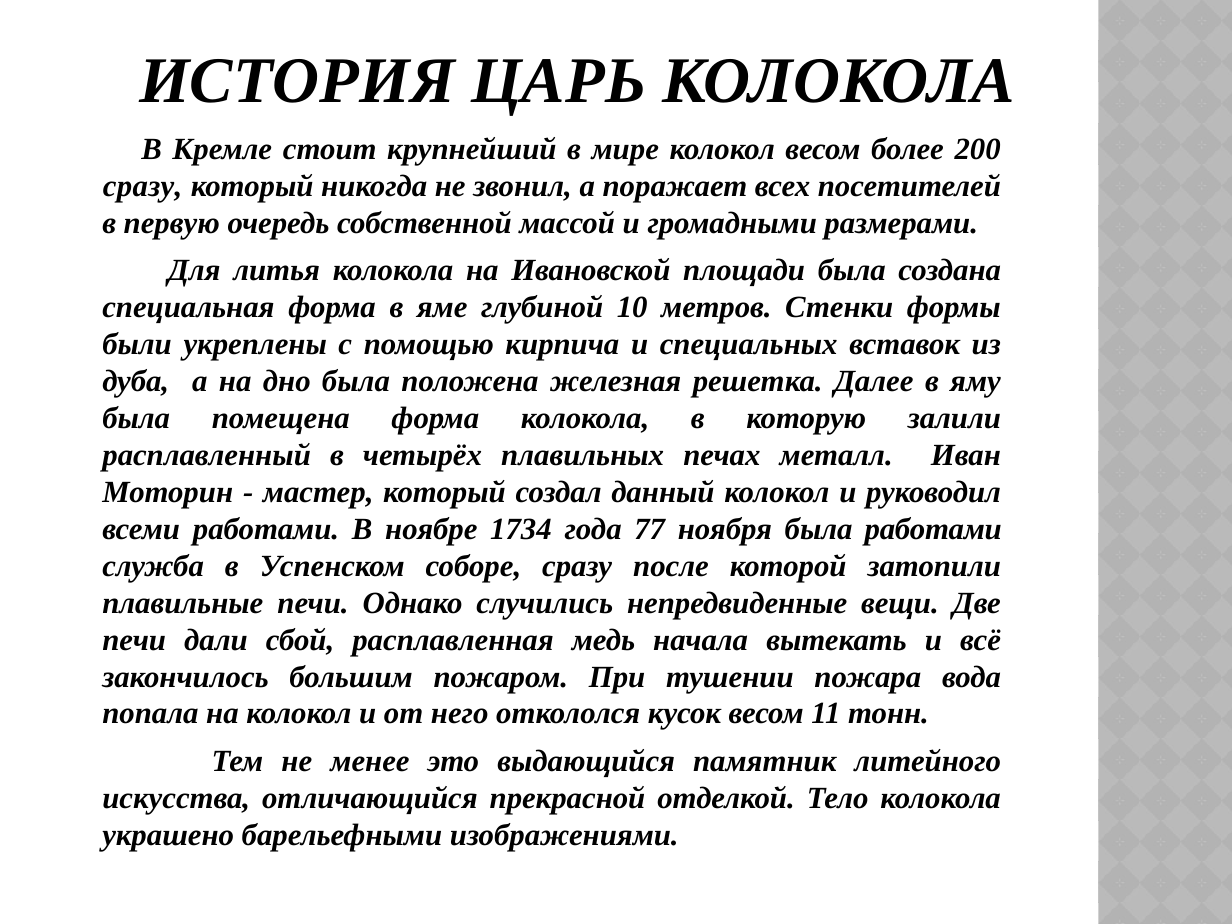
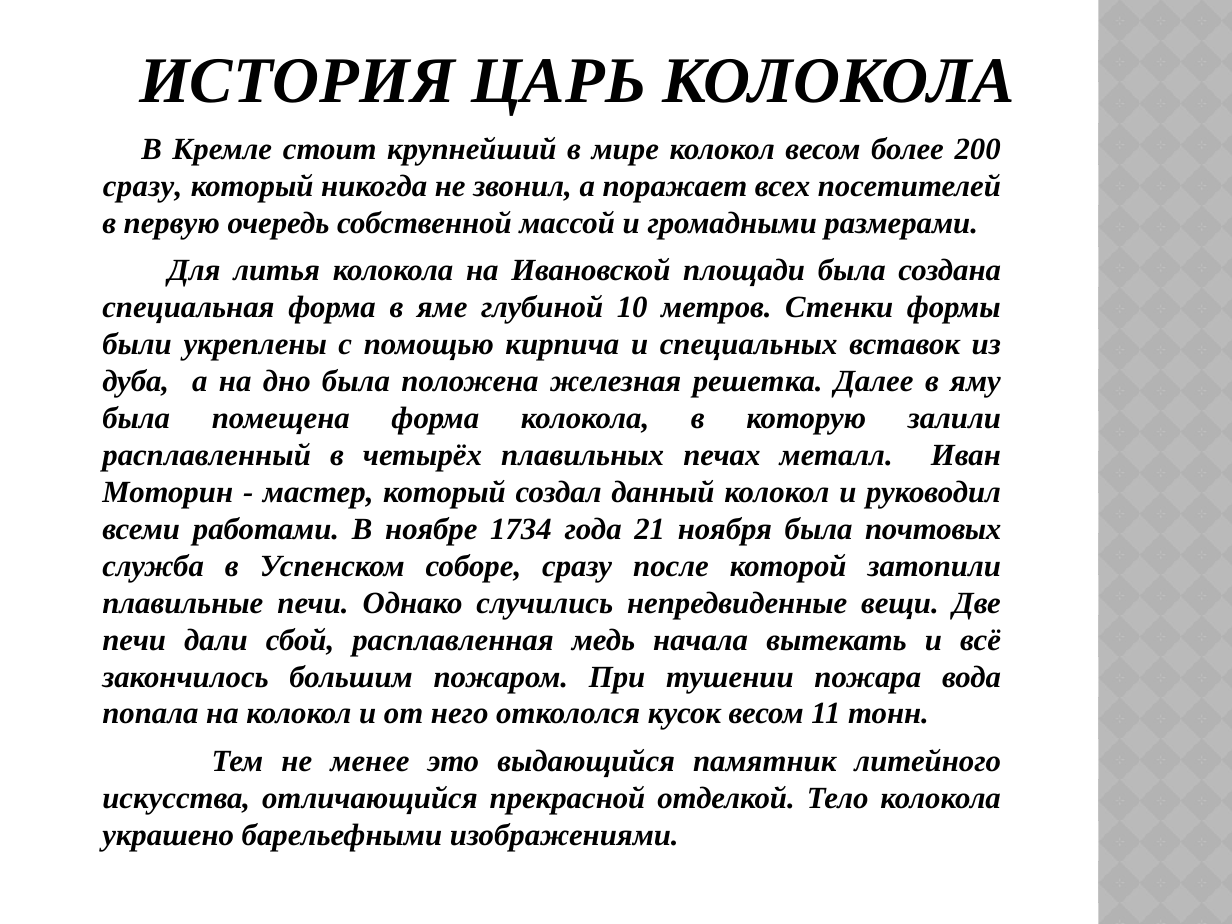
77: 77 -> 21 (650, 529)
была работами: работами -> почтовых (933, 529)
